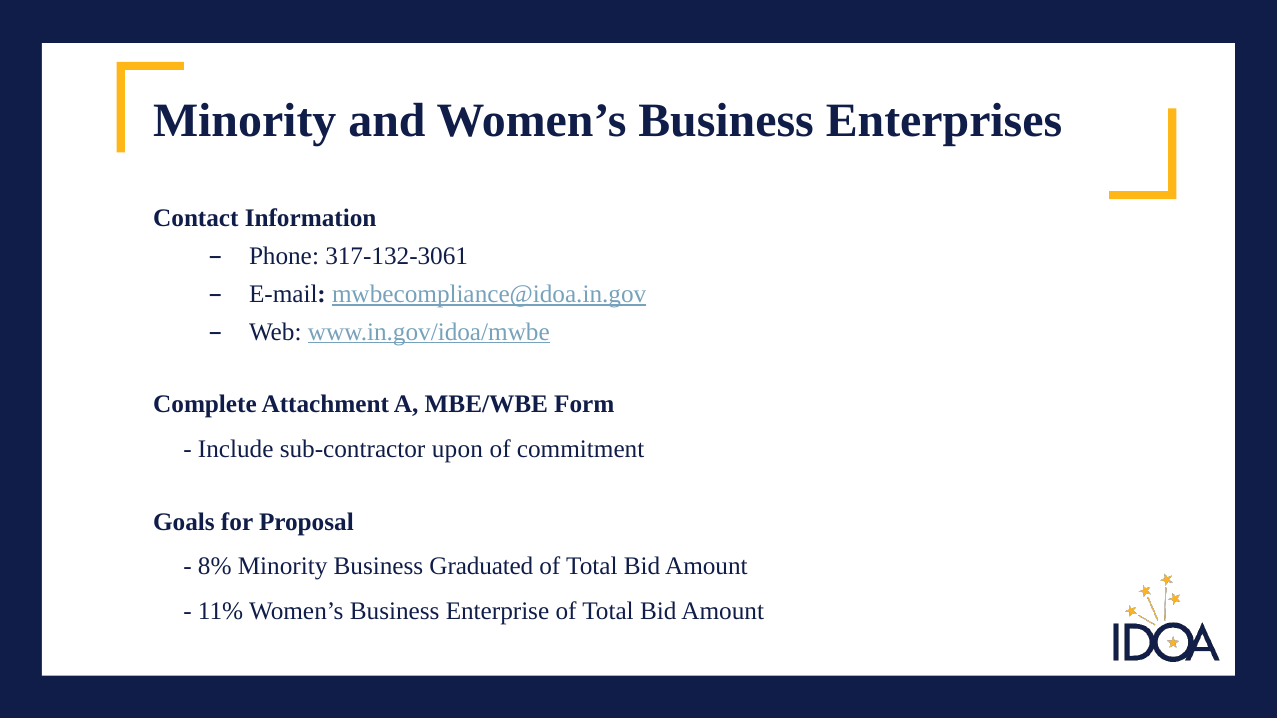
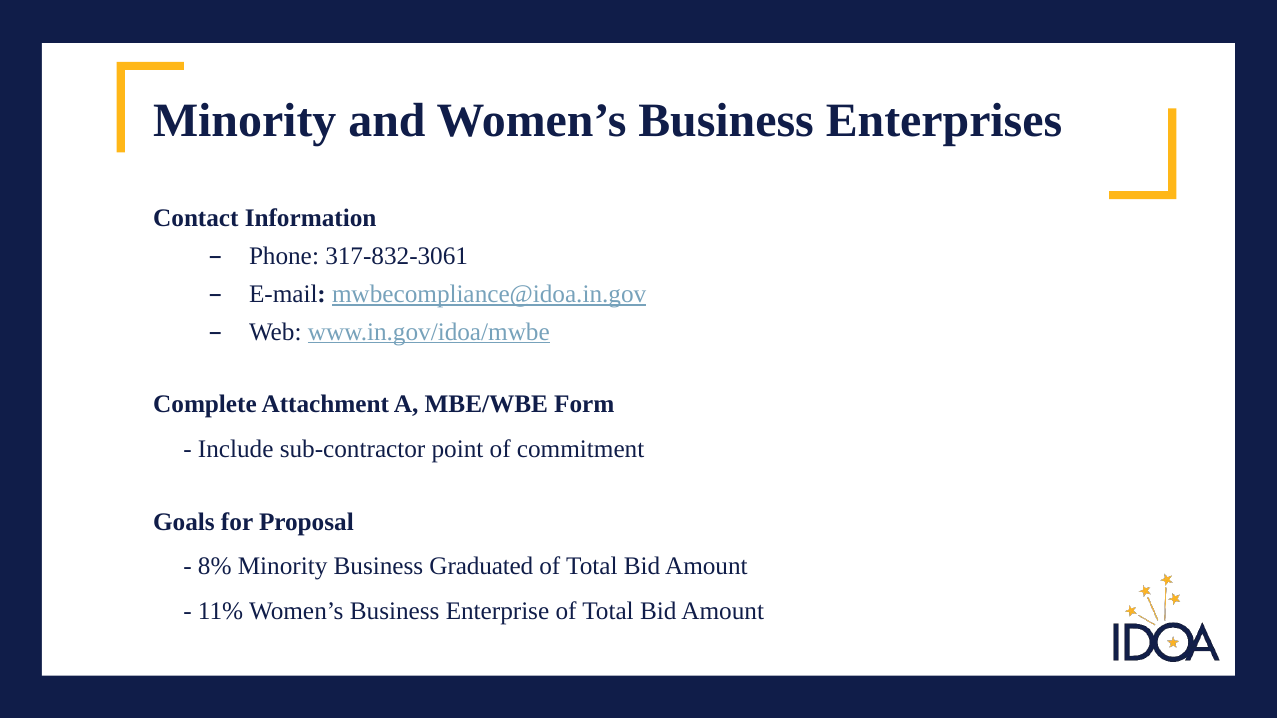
317-132-3061: 317-132-3061 -> 317-832-3061 (397, 256)
upon: upon -> point (458, 449)
